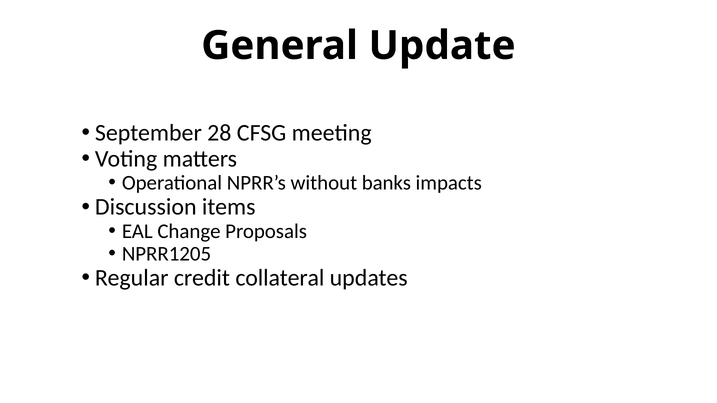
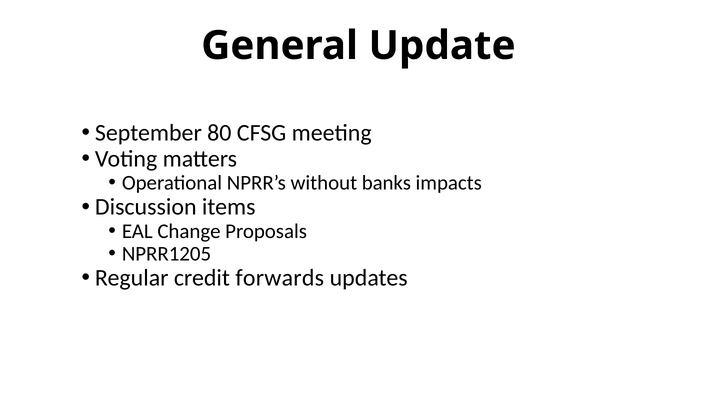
28: 28 -> 80 (219, 133)
collateral: collateral -> forwards (280, 278)
